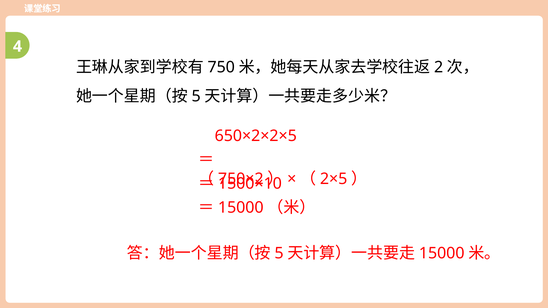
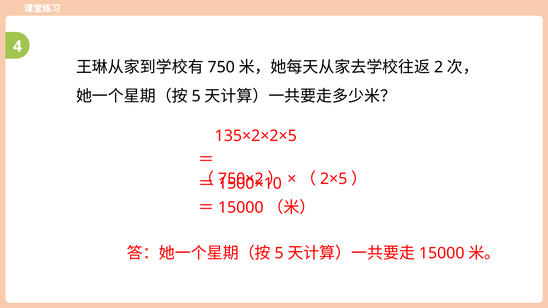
650×2×2×5: 650×2×2×5 -> 135×2×2×5 (256, 136)
